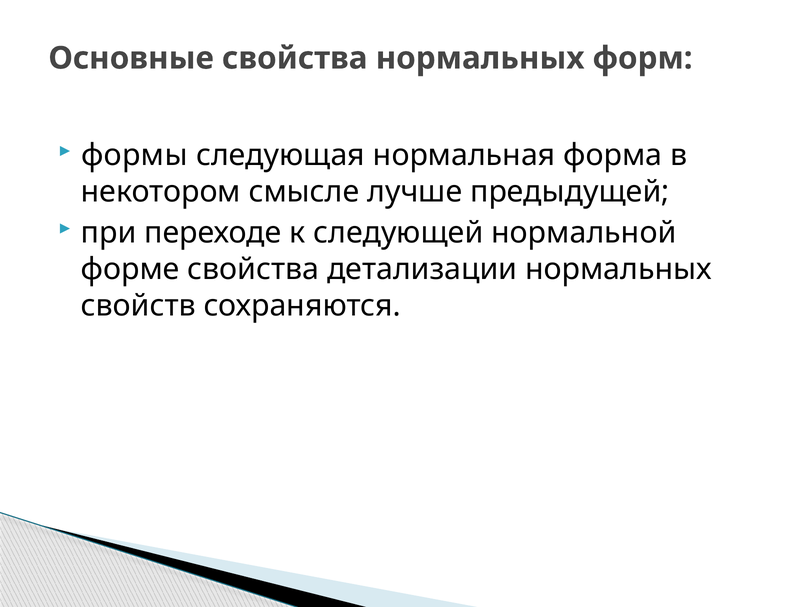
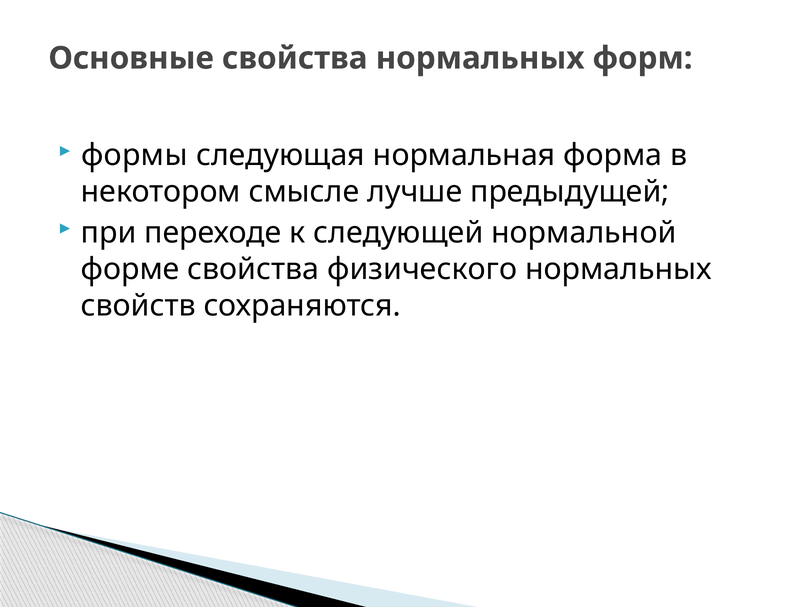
детализации: детализации -> физического (422, 269)
